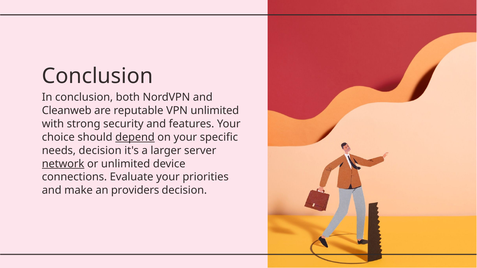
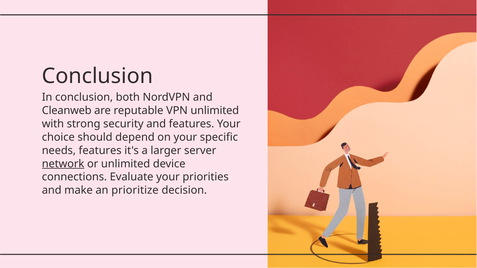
depend underline: present -> none (135, 137)
needs decision: decision -> features (100, 151)
providers: providers -> prioritize (135, 191)
